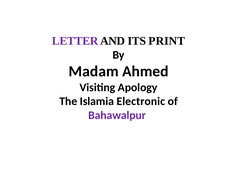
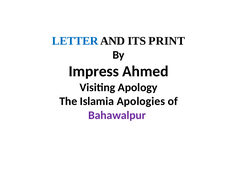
LETTER colour: purple -> blue (75, 41)
Madam: Madam -> Impress (94, 71)
Electronic: Electronic -> Apologies (141, 101)
